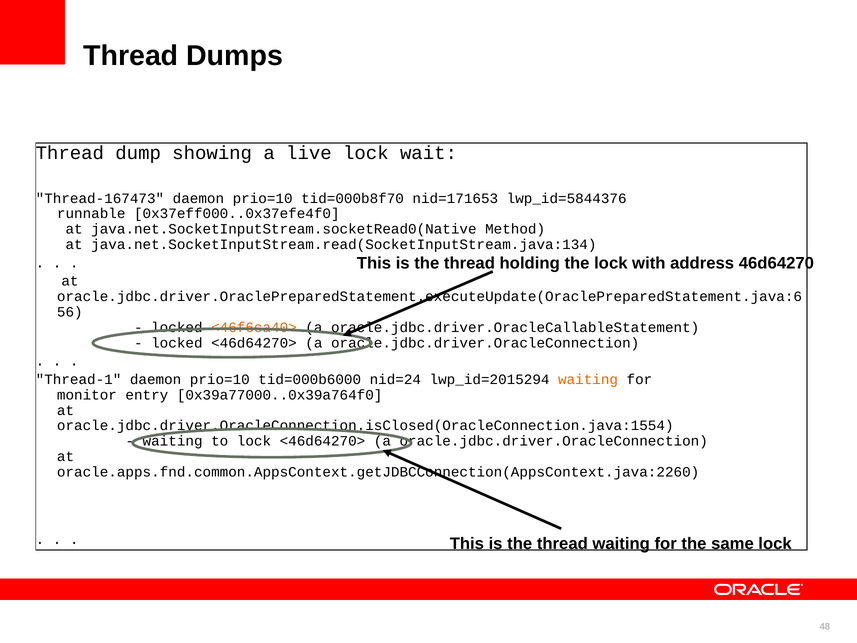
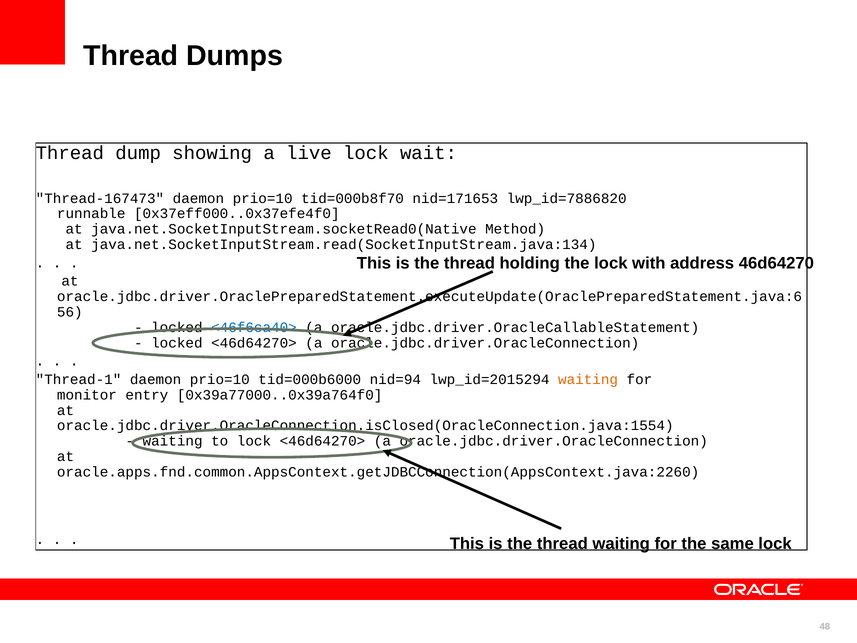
lwp_id=5844376: lwp_id=5844376 -> lwp_id=7886820 (567, 198)
<46f6ca40> colour: orange -> blue (254, 327)
nid=24: nid=24 -> nid=94 (395, 379)
